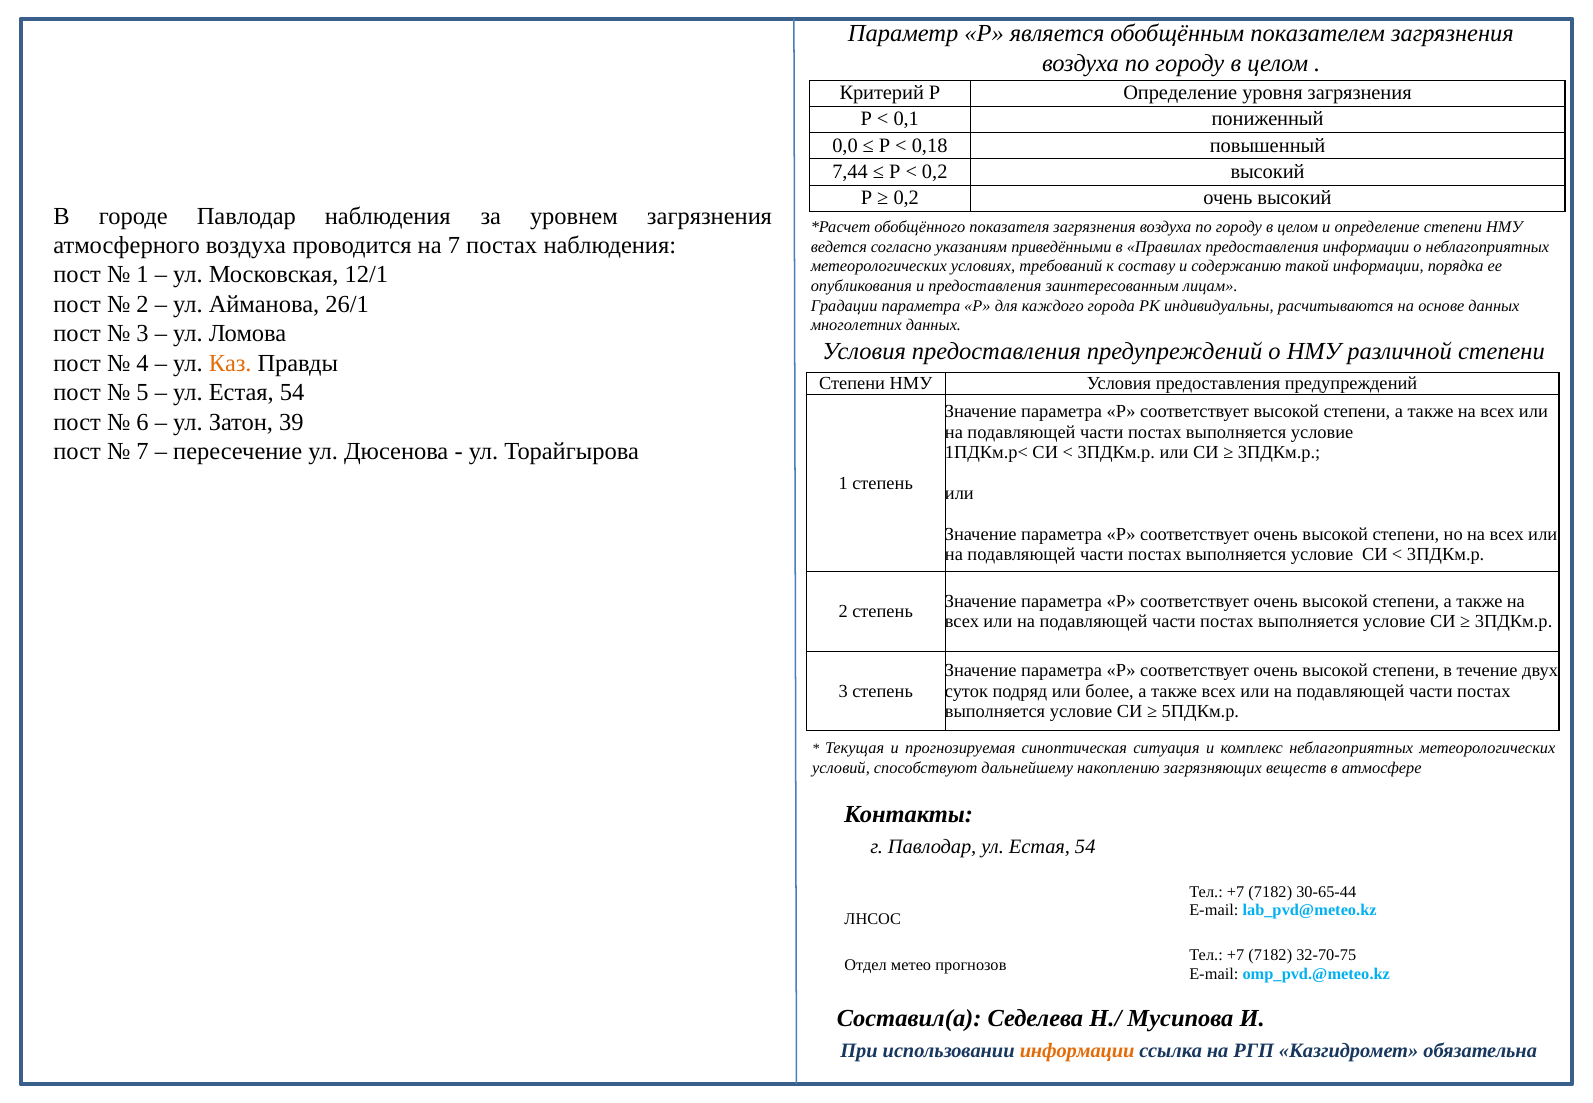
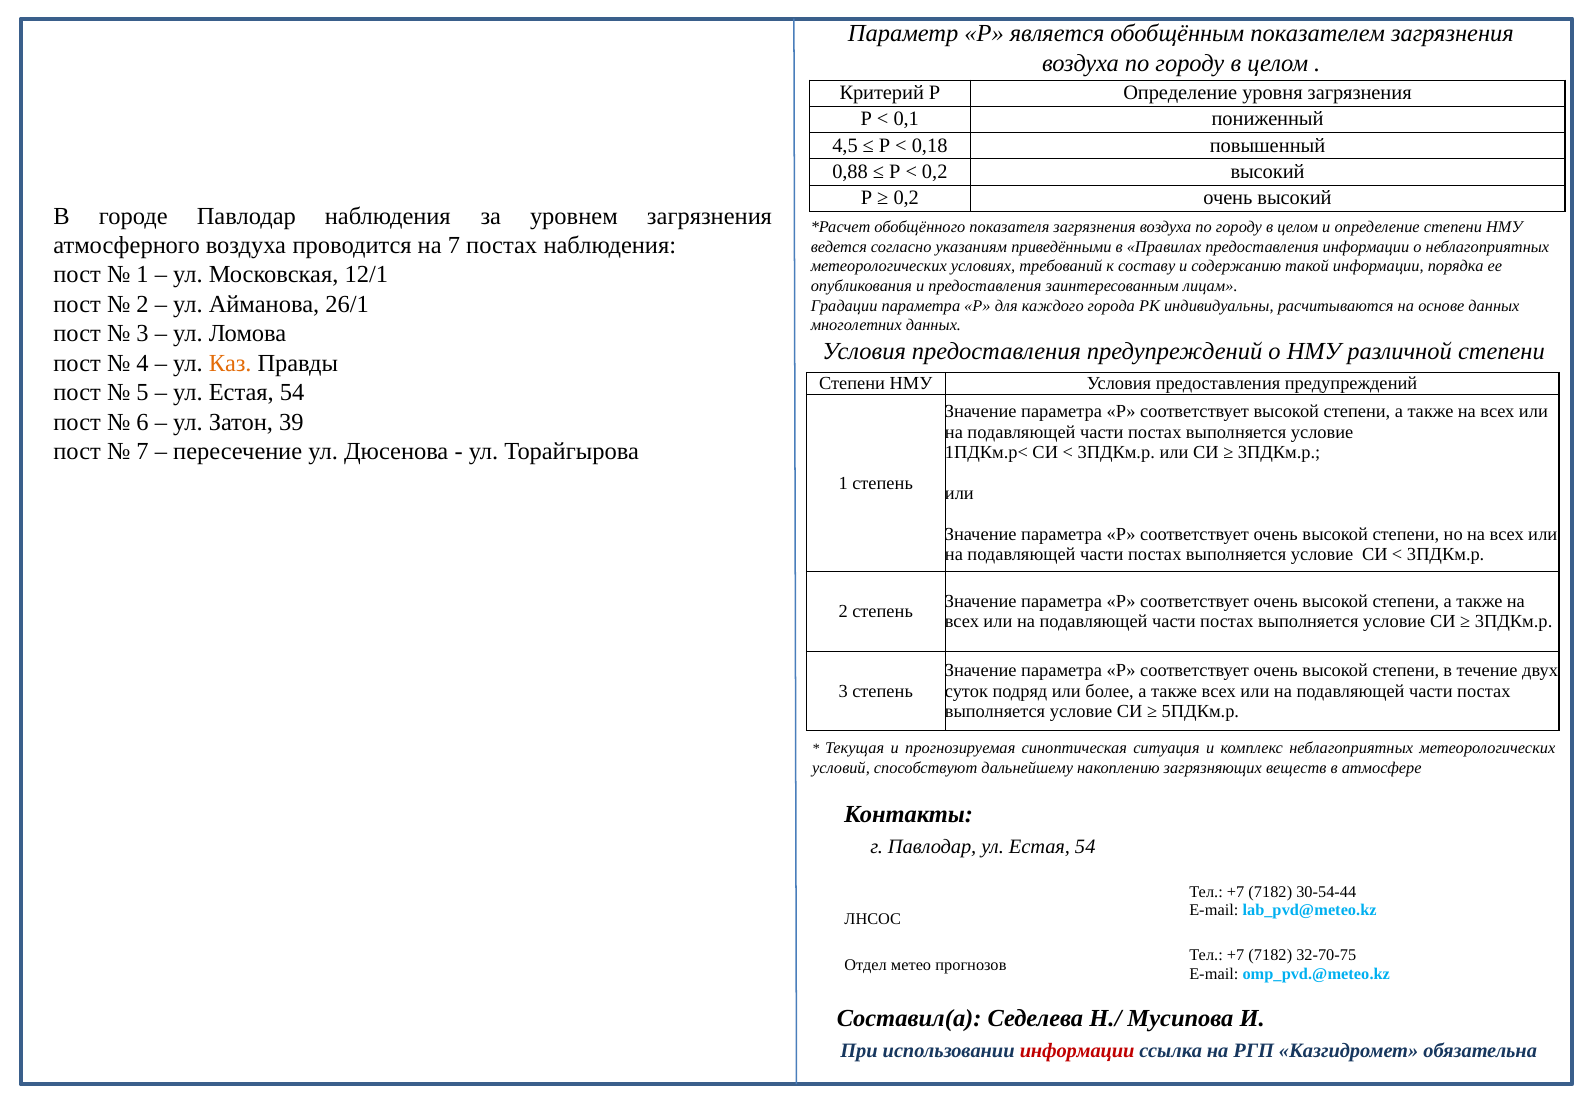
0,0: 0,0 -> 4,5 (845, 146)
7,44: 7,44 -> 0,88 (850, 172)
30-65-44: 30-65-44 -> 30-54-44 (1326, 892)
информации colour: orange -> red (1077, 1050)
